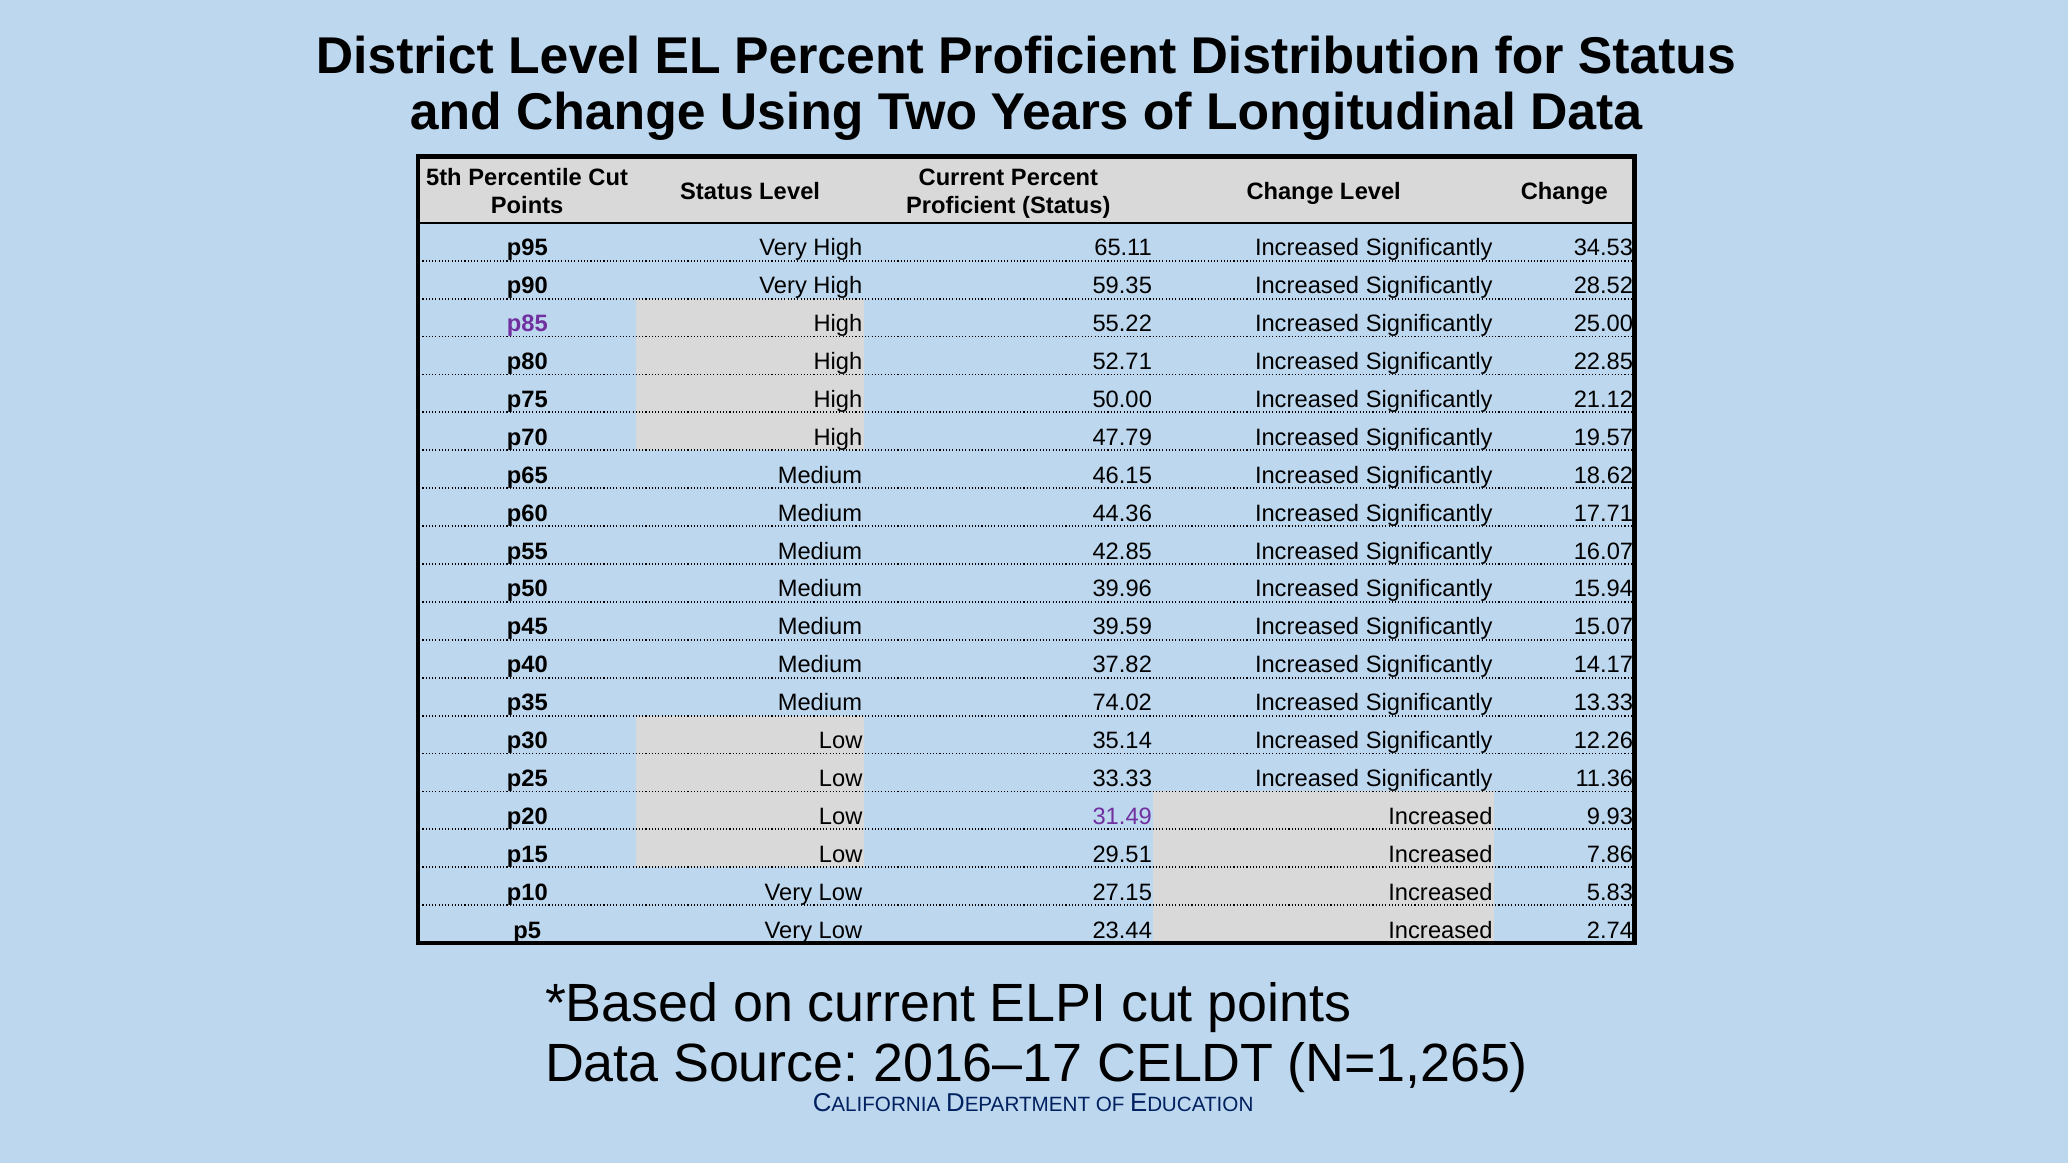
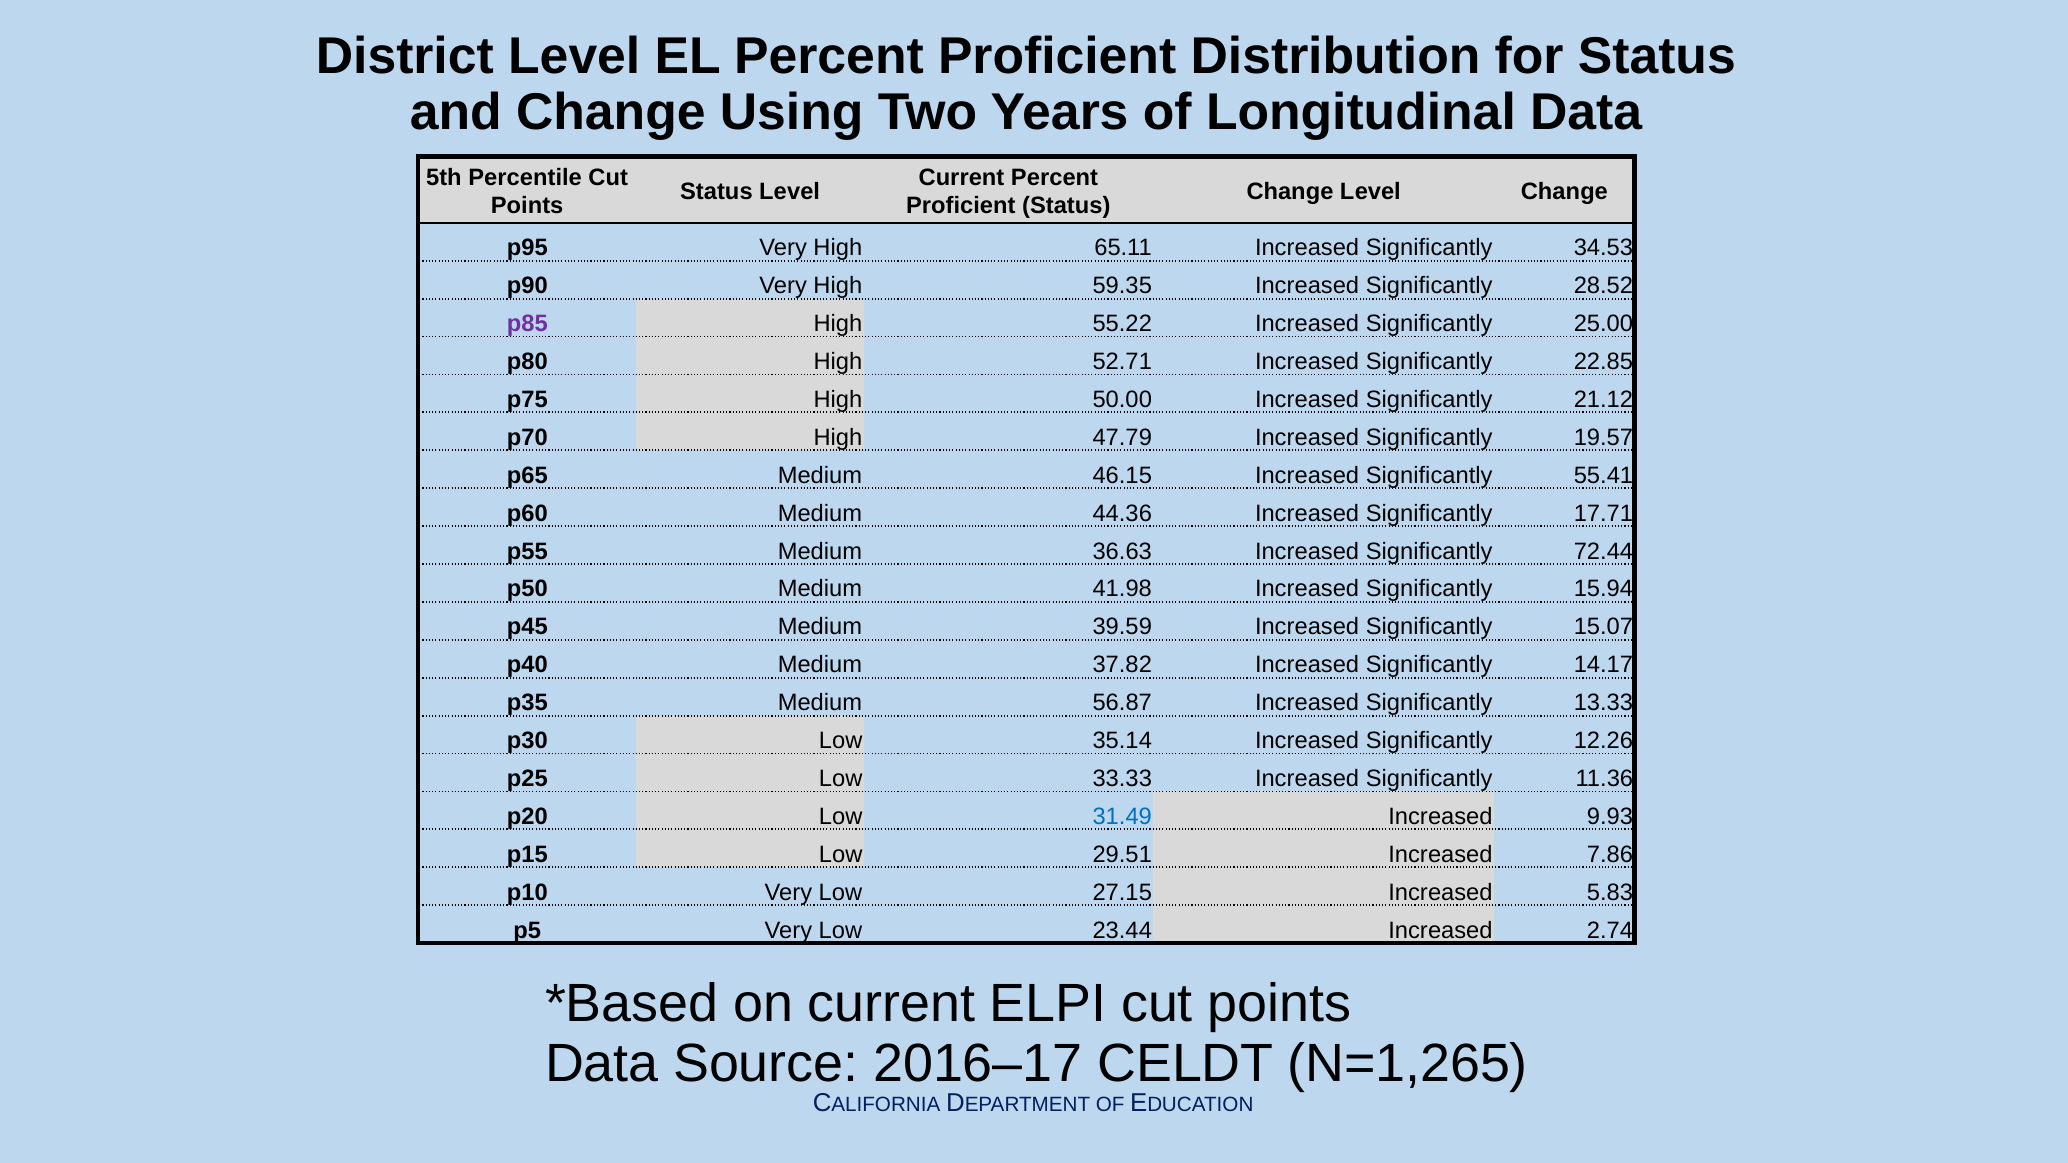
18.62: 18.62 -> 55.41 (1603, 475)
42.85: 42.85 -> 36.63 (1122, 551)
16.07: 16.07 -> 72.44 (1603, 551)
39.96: 39.96 -> 41.98 (1122, 589)
74.02: 74.02 -> 56.87 (1122, 703)
31.49 colour: purple -> blue (1122, 817)
